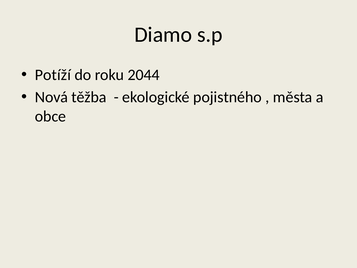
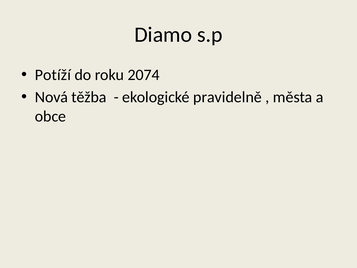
2044: 2044 -> 2074 (144, 75)
pojistného: pojistného -> pravidelně (227, 97)
